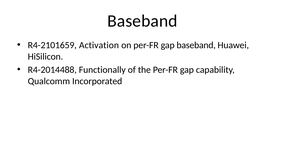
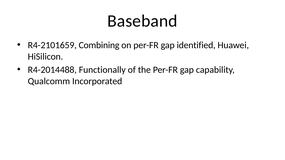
Activation: Activation -> Combining (99, 45)
gap baseband: baseband -> identified (196, 45)
